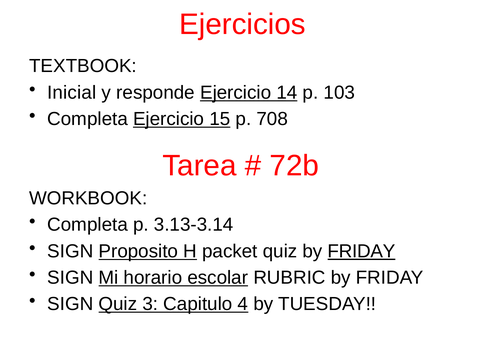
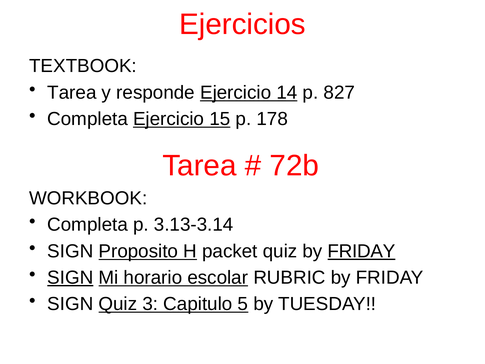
Inicial: Inicial -> Tarea (72, 92)
103: 103 -> 827 (339, 92)
708: 708 -> 178 (272, 119)
SIGN underline: none -> present (70, 277)
4: 4 -> 5 (243, 304)
